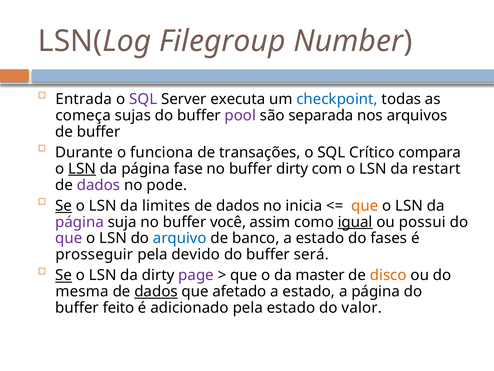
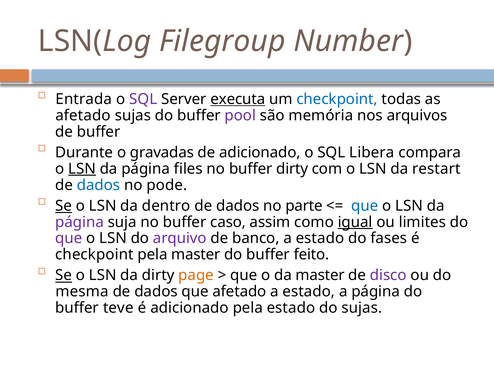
executa underline: none -> present (238, 99)
começa: começa -> afetado (83, 115)
separada: separada -> memória (321, 115)
funciona: funciona -> gravadas (162, 152)
de transações: transações -> adicionado (260, 152)
Crítico: Crítico -> Libera (372, 152)
fase: fase -> files (188, 169)
dados colour: purple -> blue (99, 185)
limites: limites -> dentro (166, 205)
inicia: inicia -> parte (304, 205)
que colour: orange -> blue (365, 205)
você: você -> caso (228, 222)
possui: possui -> limites (422, 222)
arquivo colour: blue -> purple (180, 238)
prosseguir: prosseguir -> checkpoint (94, 254)
pela devido: devido -> master (196, 254)
será: será -> feito (312, 254)
page colour: purple -> orange (196, 275)
disco colour: orange -> purple (388, 275)
dados underline: present -> none (156, 291)
feito: feito -> teve (118, 308)
do valor: valor -> sujas (362, 308)
